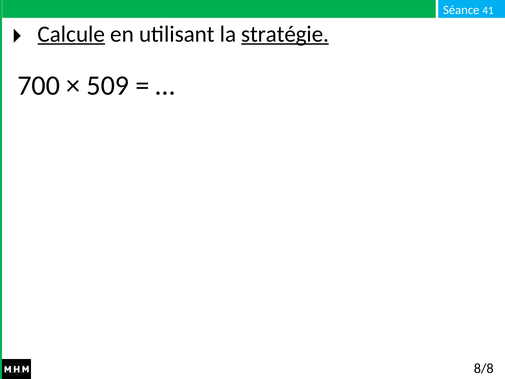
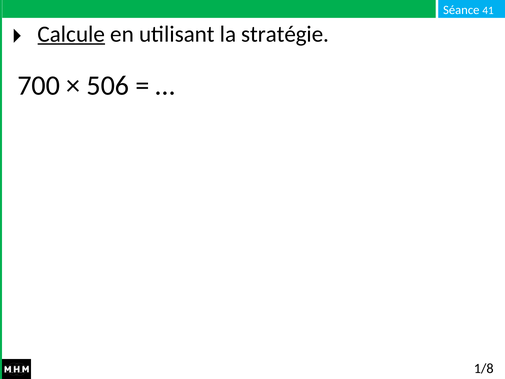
stratégie underline: present -> none (285, 34)
509: 509 -> 506 (108, 86)
8/8: 8/8 -> 1/8 (484, 368)
